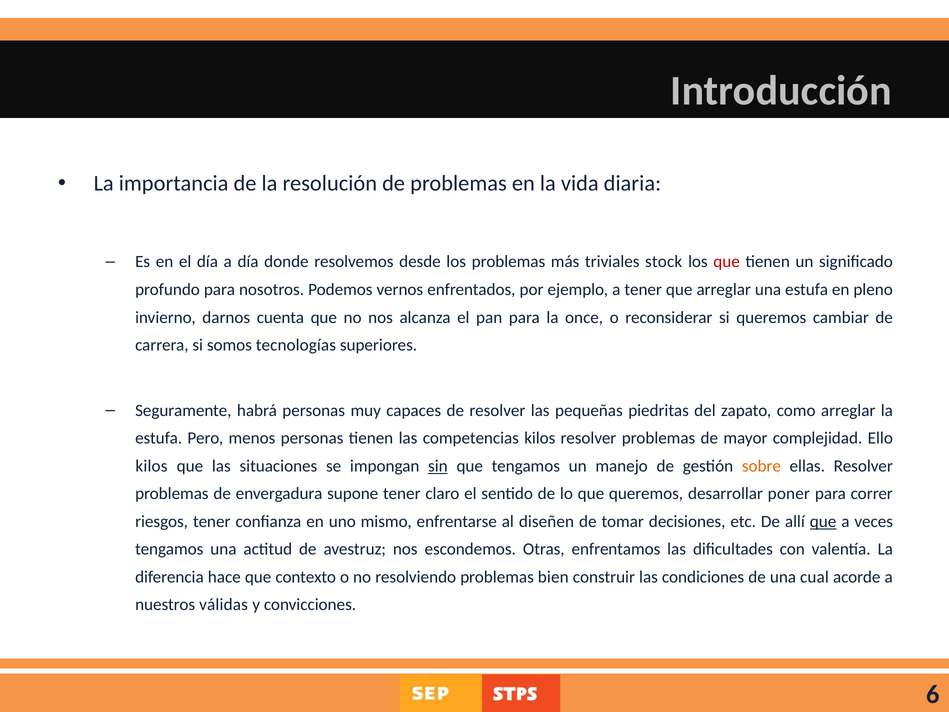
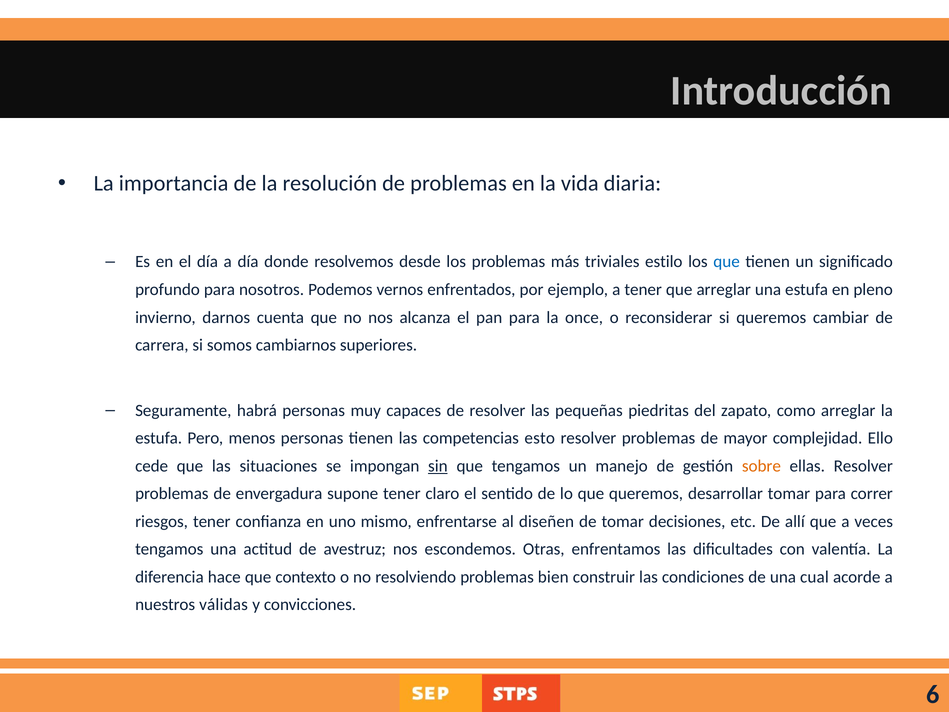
stock: stock -> estilo (664, 262)
que colour: red -> blue (727, 262)
tecnologías: tecnologías -> cambiarnos (296, 345)
competencias kilos: kilos -> esto (540, 438)
kilos: kilos -> cede (152, 466)
desarrollar poner: poner -> tomar (789, 494)
que underline: present -> none (823, 521)
